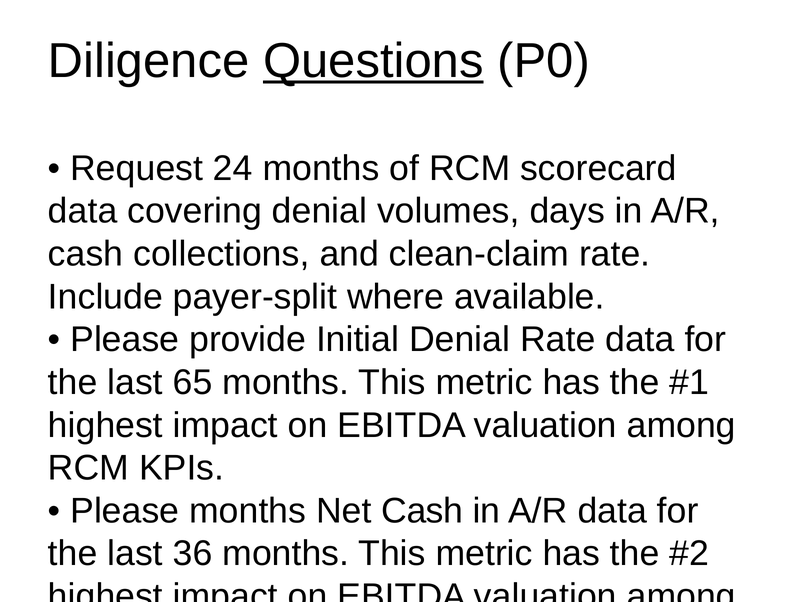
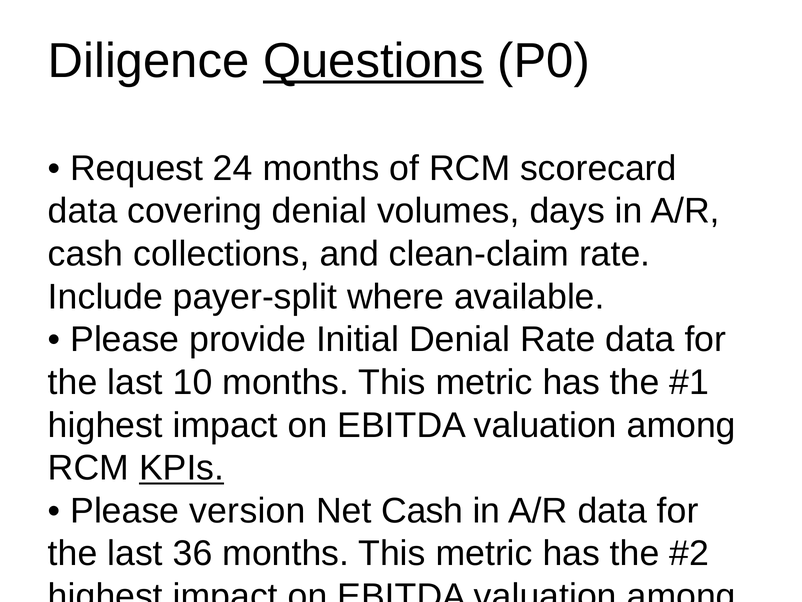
65: 65 -> 10 (193, 382)
KPIs underline: none -> present (182, 468)
Please months: months -> version (247, 510)
